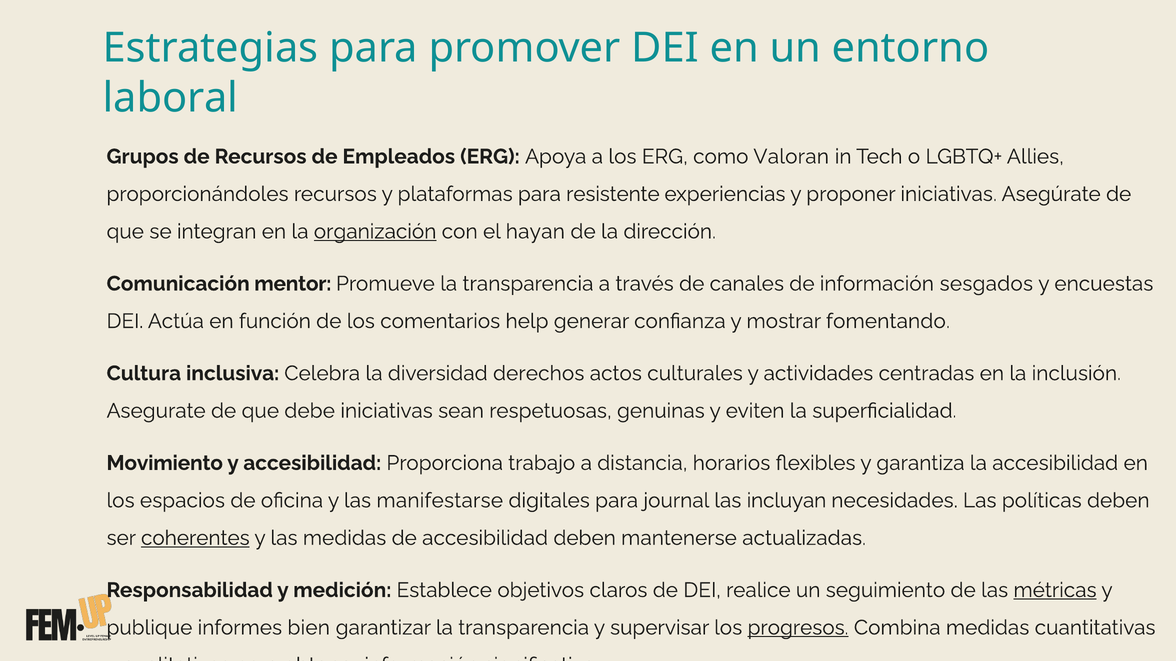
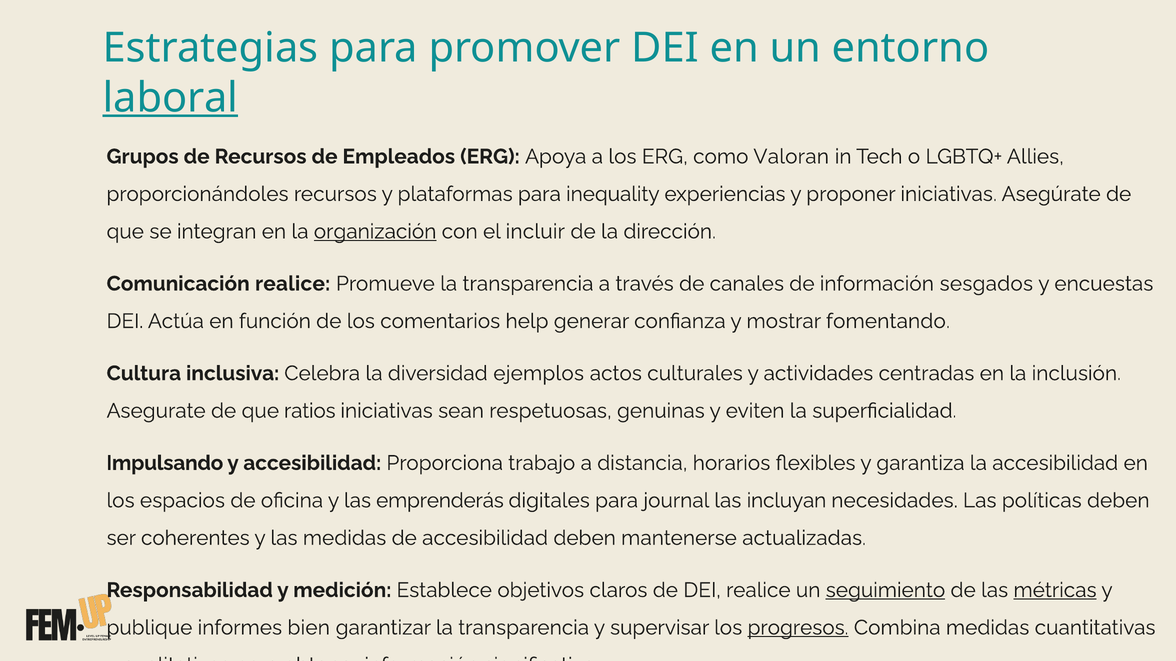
laboral underline: none -> present (170, 98)
resistente: resistente -> inequality (613, 194)
hayan: hayan -> incluir (535, 232)
Comunicación mentor: mentor -> realice (293, 284)
derechos: derechos -> ejemplos (539, 374)
debe: debe -> ratios (310, 411)
Movimiento: Movimiento -> Impulsando (165, 463)
manifestarse: manifestarse -> emprenderás (440, 501)
coherentes underline: present -> none (195, 538)
seguimiento underline: none -> present (885, 591)
